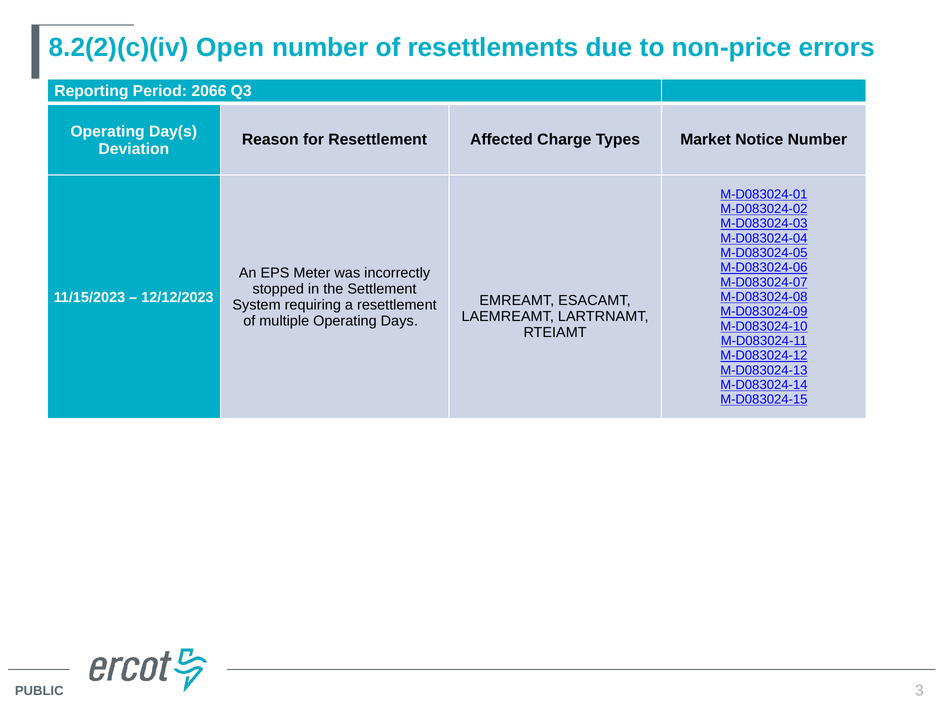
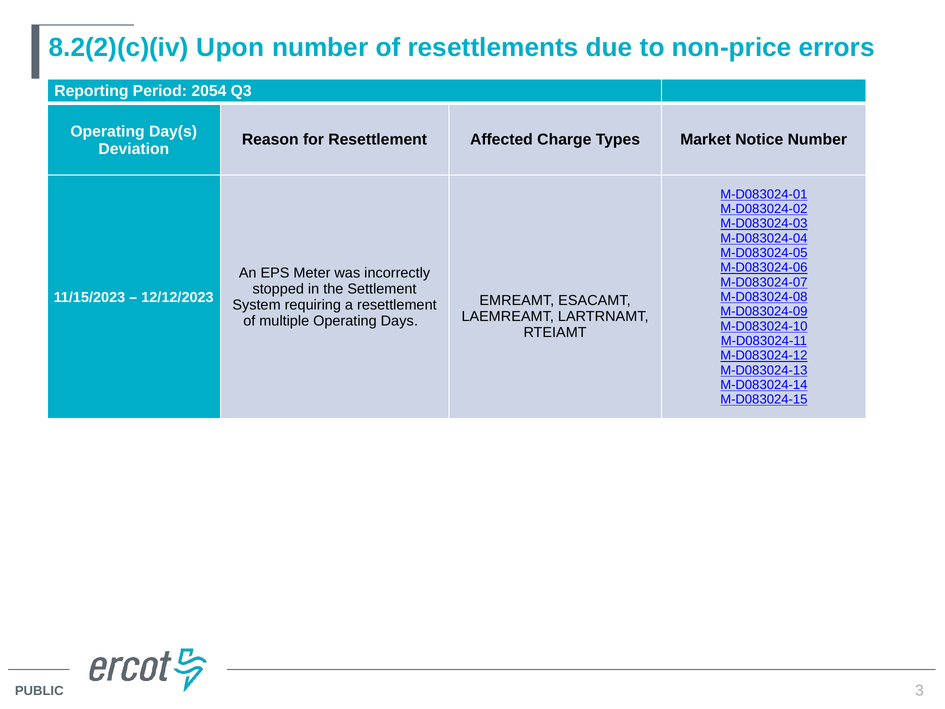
Open: Open -> Upon (230, 47)
2066: 2066 -> 2054 (209, 91)
